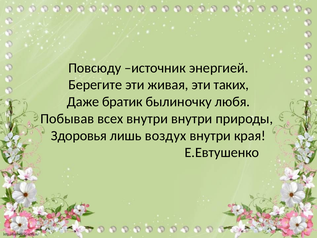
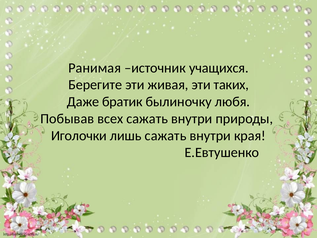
Повсюду: Повсюду -> Ранимая (95, 68)
энергией: энергией -> учащихся (219, 68)
всех внутри: внутри -> сажать (147, 119)
Здоровья: Здоровья -> Иголочки (79, 136)
лишь воздух: воздух -> сажать (166, 136)
